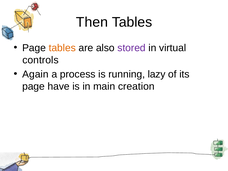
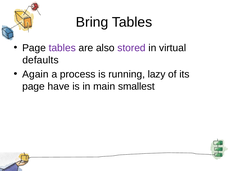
Then: Then -> Bring (92, 22)
tables colour: orange -> purple (62, 48)
controls: controls -> defaults (40, 60)
creation: creation -> smallest (136, 86)
